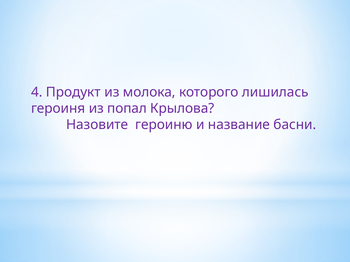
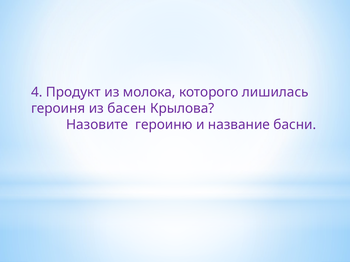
попал: попал -> басен (127, 109)
